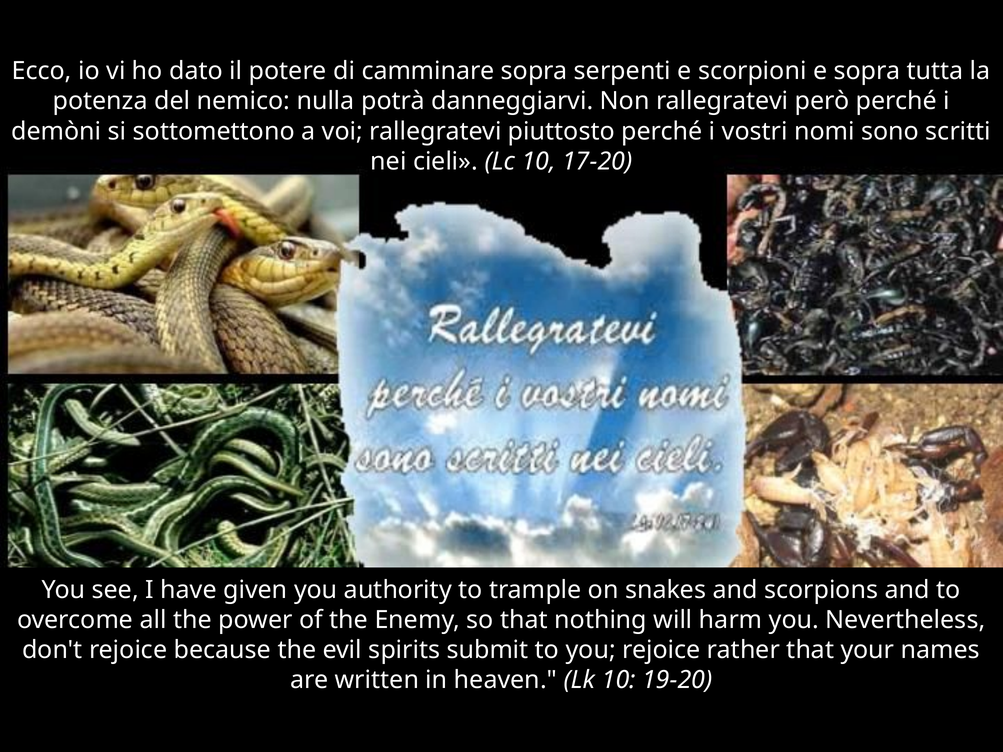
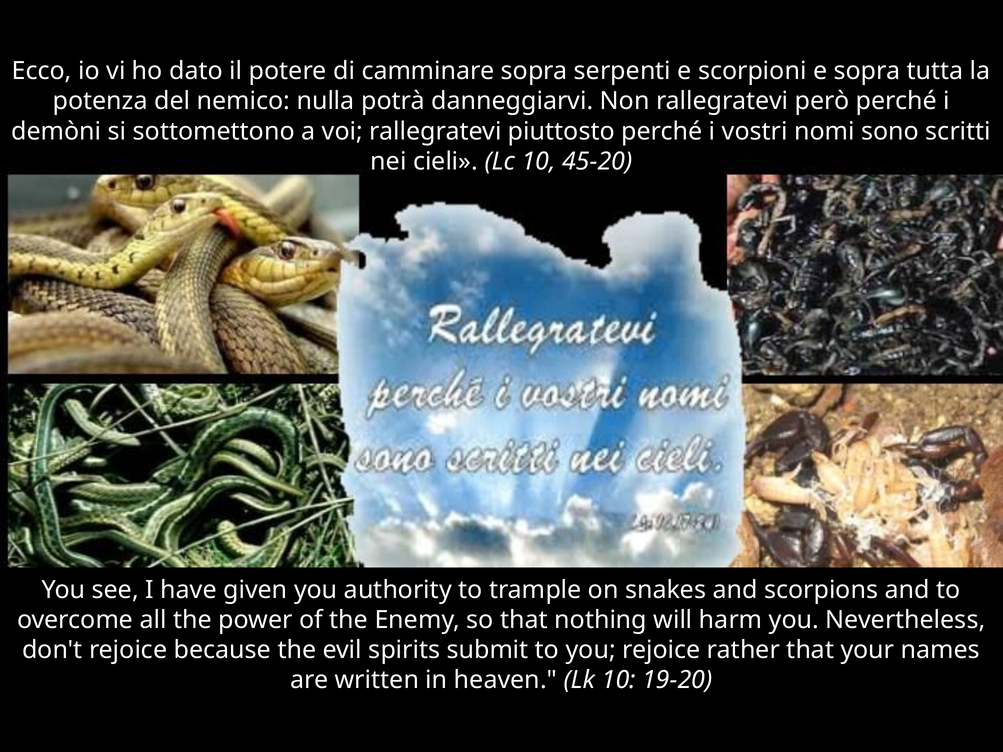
17-20: 17-20 -> 45-20 (597, 161)
